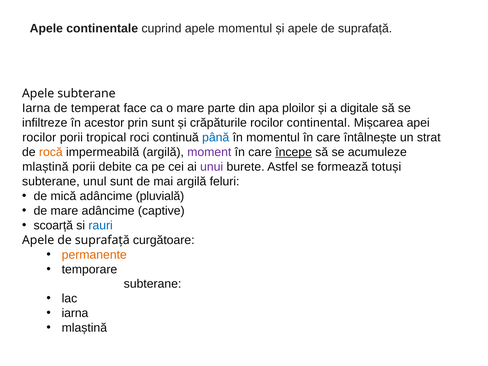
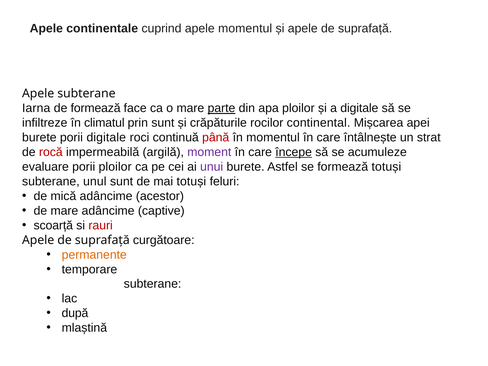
de temperat: temperat -> formează (96, 108)
parte underline: none -> present (221, 108)
acestor: acestor -> climatul (104, 123)
rocilor: rocilor -> burete (39, 138)
porii tropical: tropical -> digitale (106, 138)
până colour: blue -> red (216, 138)
rocă colour: orange -> red (51, 152)
mlaștină: mlaștină -> evaluare (45, 167)
porii debite: debite -> ploilor (115, 167)
mai argilă: argilă -> totuși (191, 181)
pluvială: pluvială -> acestor (160, 196)
rauri colour: blue -> red (101, 225)
iarna: iarna -> după (75, 313)
